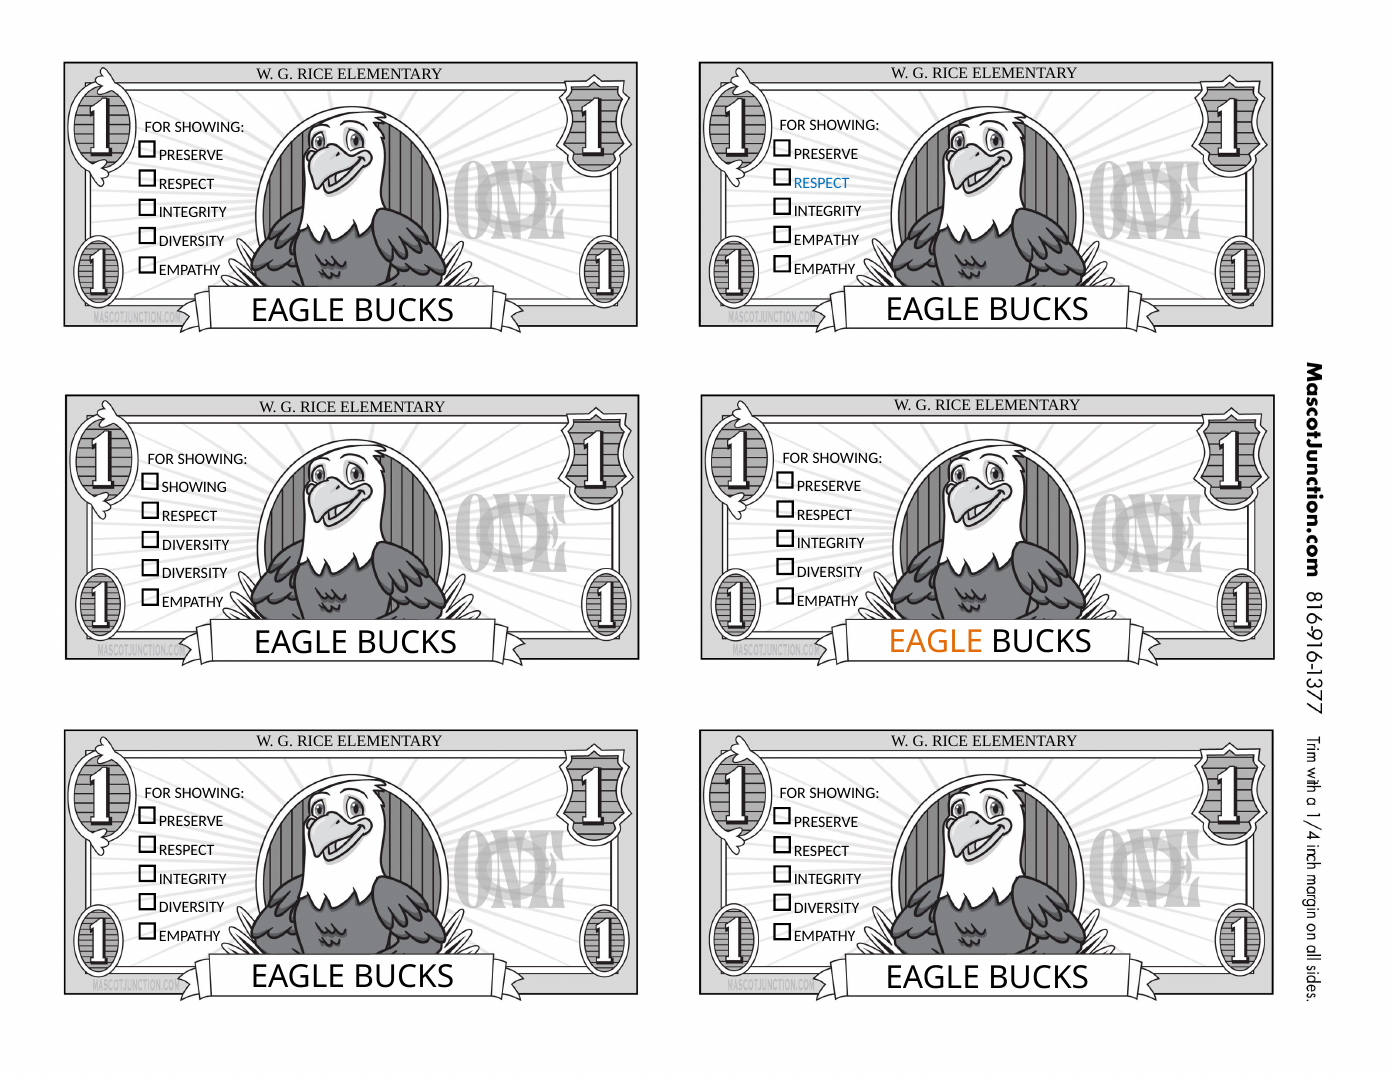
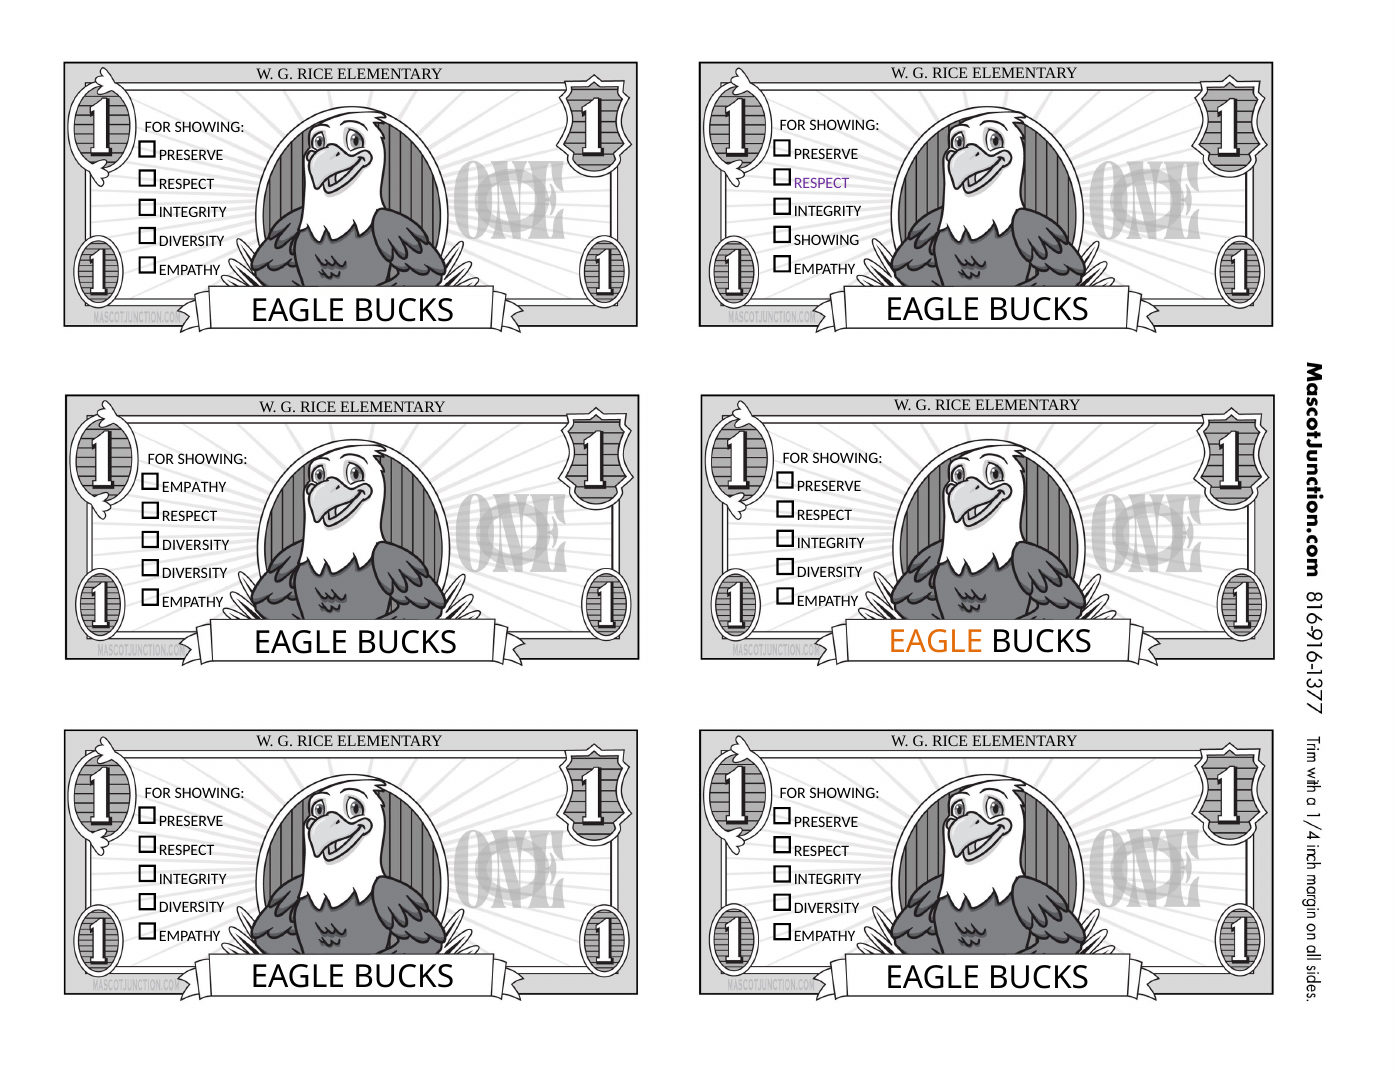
RESPECT colour: blue -> purple (822, 183)
EMPATHY: EMPATHY -> SHOWING (827, 240)
SHOWING: SHOWING -> EMPATHY (194, 488)
